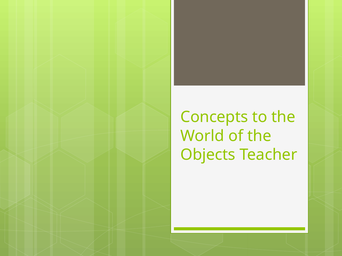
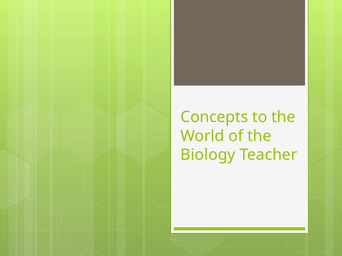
Objects: Objects -> Biology (208, 155)
